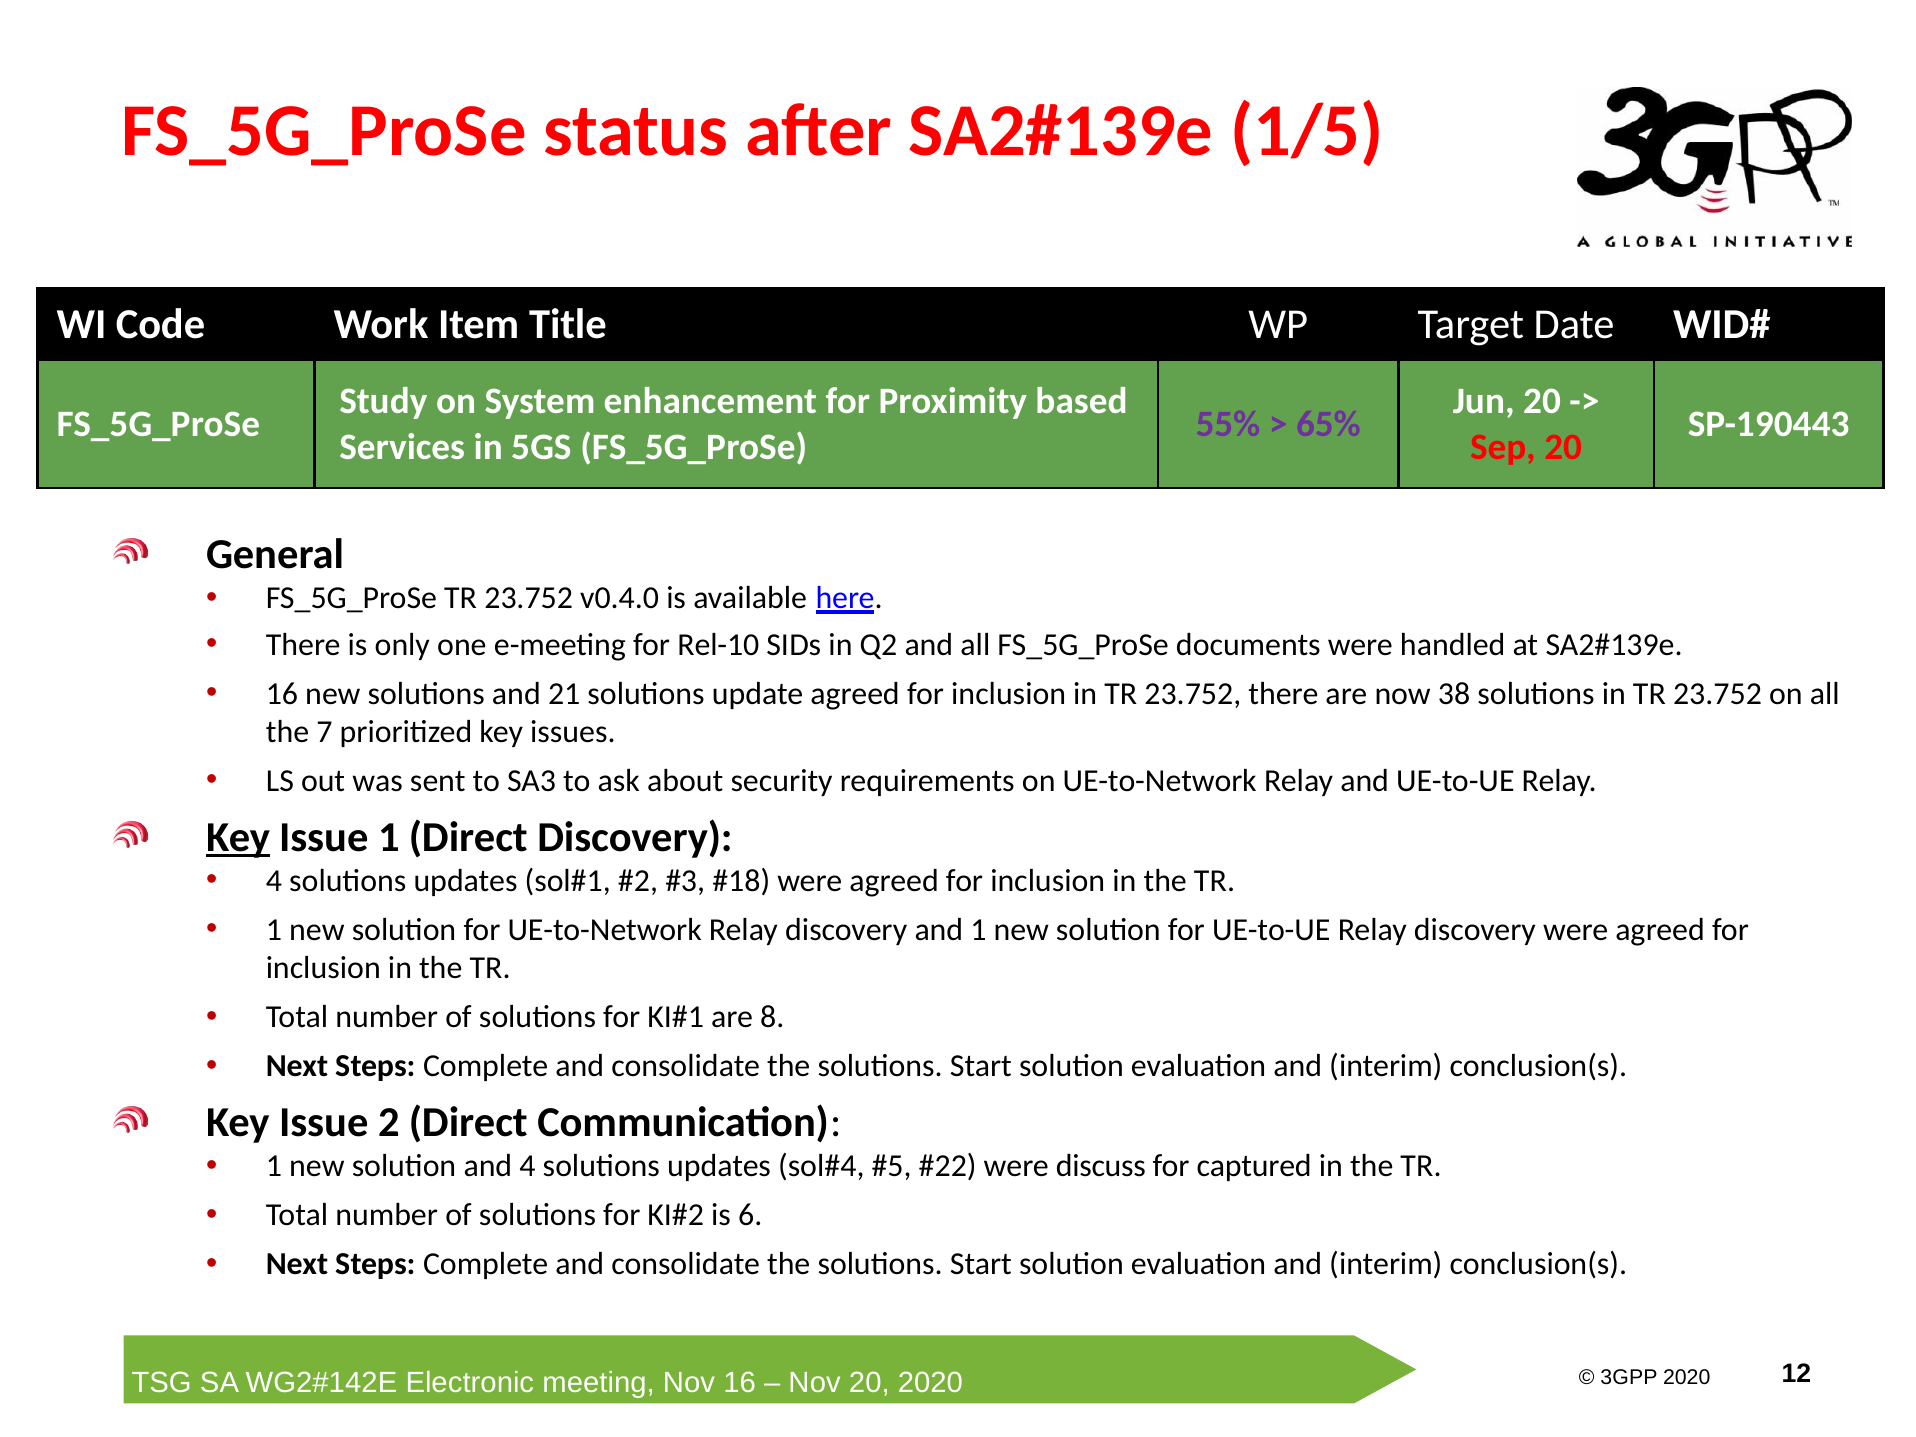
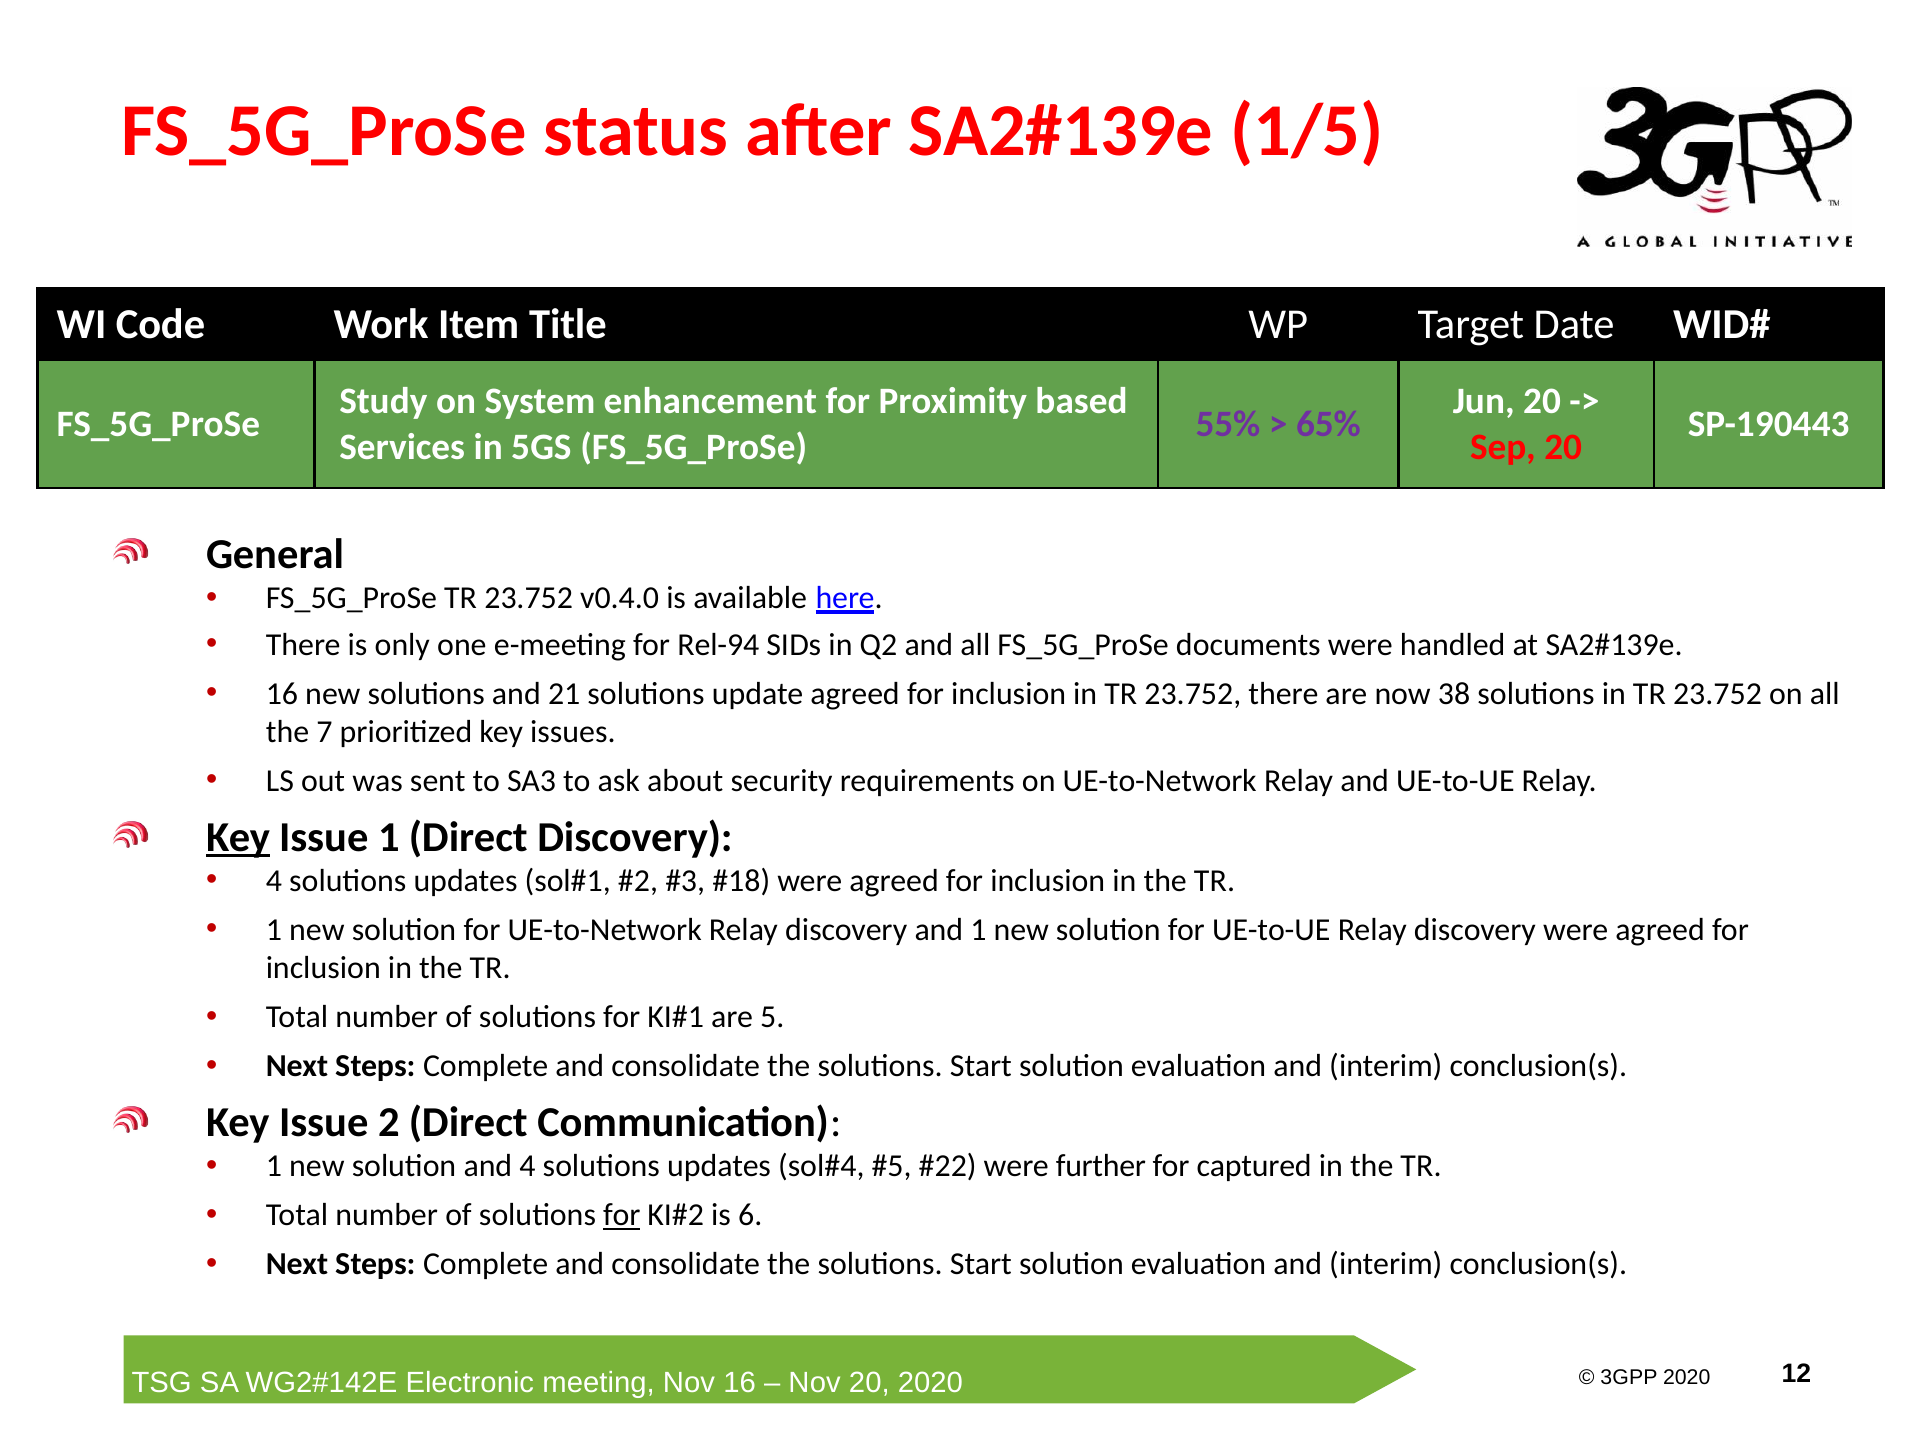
Rel-10: Rel-10 -> Rel-94 (718, 645)
8: 8 -> 5 (772, 1017)
discuss: discuss -> further (1101, 1166)
for underline: none -> present (622, 1215)
